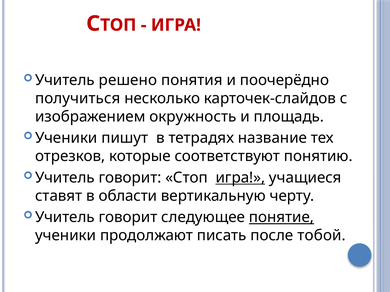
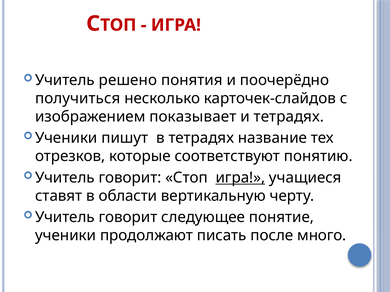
окружность: окружность -> показывает (193, 117)
и площадь: площадь -> тетрадях (289, 117)
понятие underline: present -> none (282, 218)
тобой: тобой -> много (322, 236)
